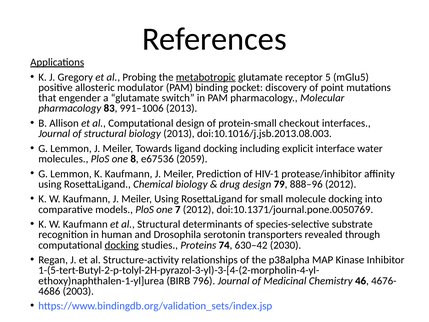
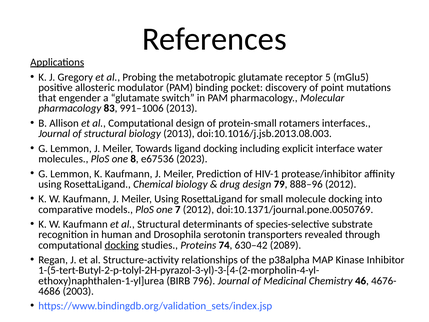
metabotropic underline: present -> none (206, 77)
checkout: checkout -> rotamers (299, 123)
2059: 2059 -> 2023 (192, 159)
2030: 2030 -> 2089 (286, 245)
